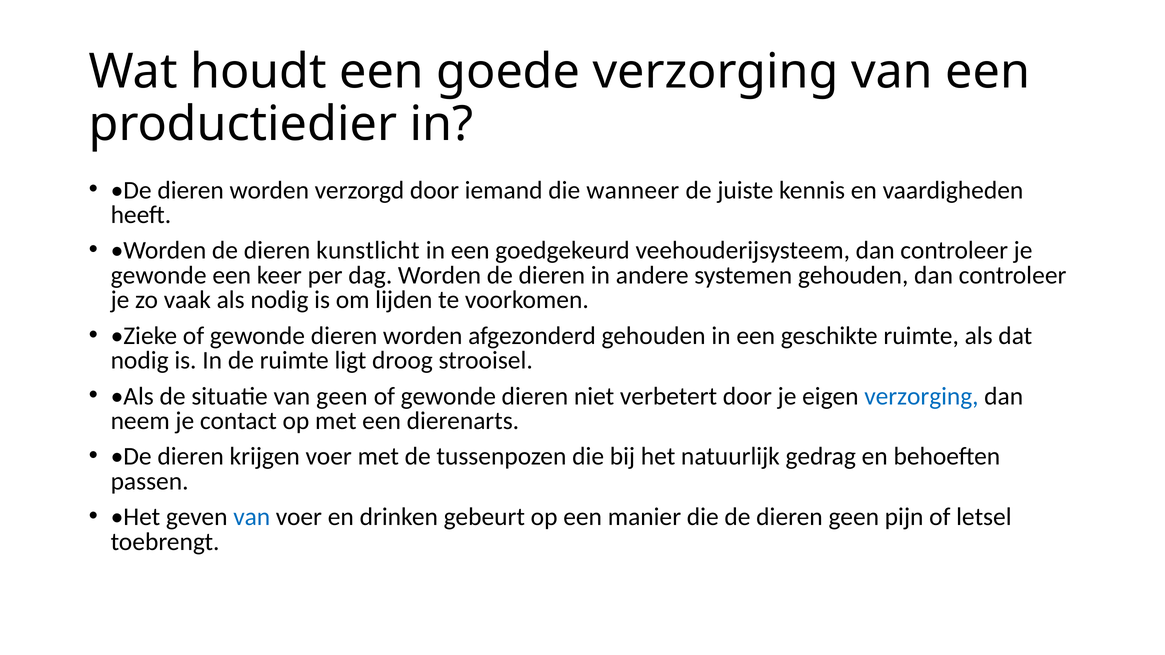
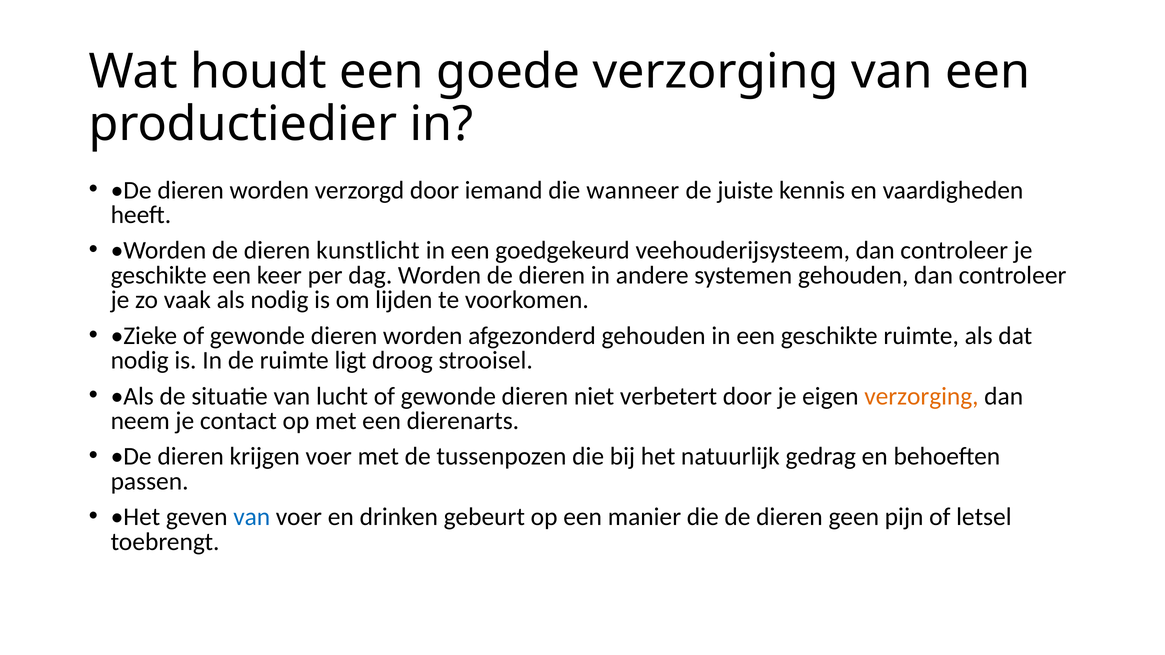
gewonde: gewonde -> geschikte (159, 275)
van geen: geen -> lucht (342, 396)
verzorging colour: blue -> orange (921, 396)
